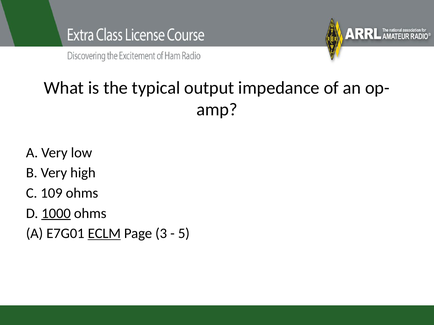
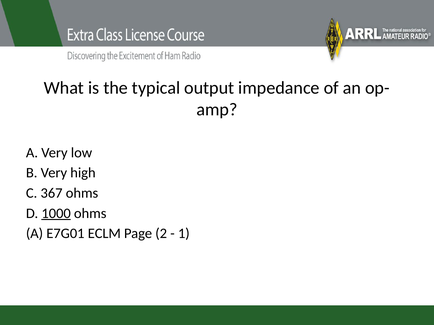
109: 109 -> 367 (52, 193)
ECLM underline: present -> none (104, 234)
3: 3 -> 2 (161, 234)
5: 5 -> 1 (184, 234)
